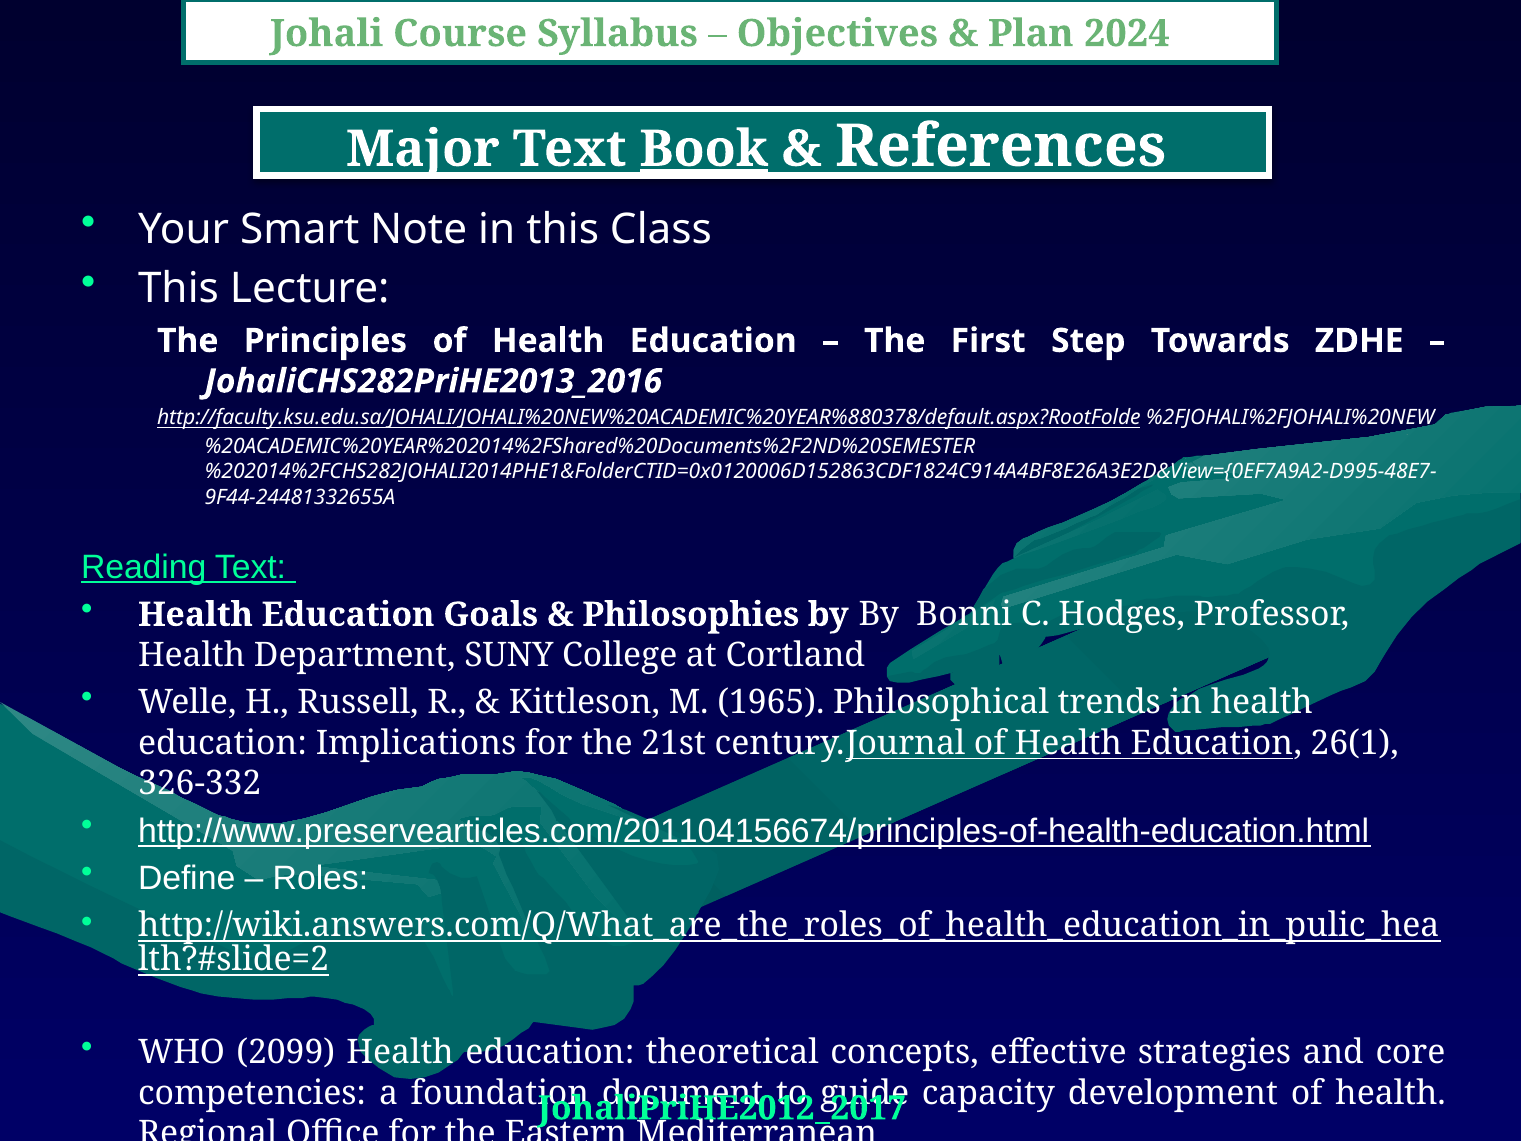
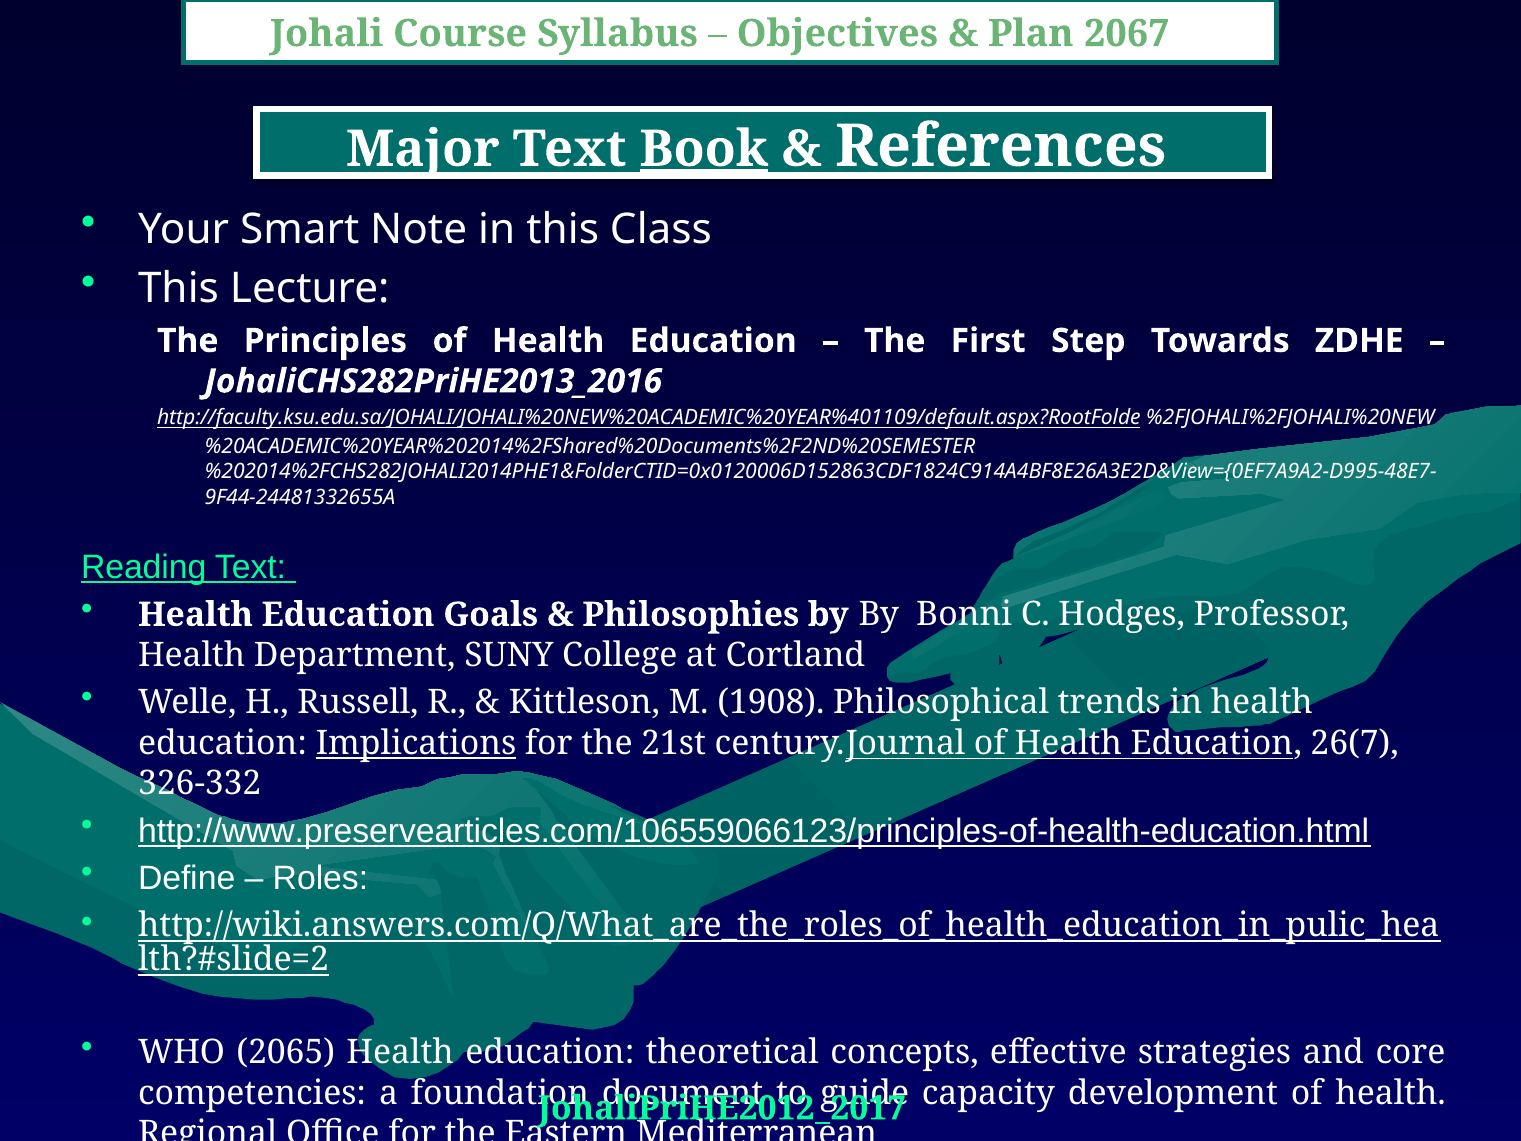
2024: 2024 -> 2067 (1127, 34)
http://faculty.ksu.edu.sa/JOHALI/JOHALI%20NEW%20ACADEMIC%20YEAR%880378/default.aspx?RootFolde: http://faculty.ksu.edu.sa/JOHALI/JOHALI%20NEW%20ACADEMIC%20YEAR%880378/default.aspx?RootFolde -> http://faculty.ksu.edu.sa/JOHALI/JOHALI%20NEW%20ACADEMIC%20YEAR%401109/default.aspx?RootFolde (649, 418)
1965: 1965 -> 1908 (771, 702)
Implications underline: none -> present (416, 743)
26(1: 26(1 -> 26(7 (1355, 743)
http://www.preservearticles.com/201104156674/principles-of-health-education.html: http://www.preservearticles.com/201104156674/principles-of-health-education.html -> http://www.preservearticles.com/106559066123/principles-of-health-education.html (754, 831)
2099: 2099 -> 2065 (286, 1052)
